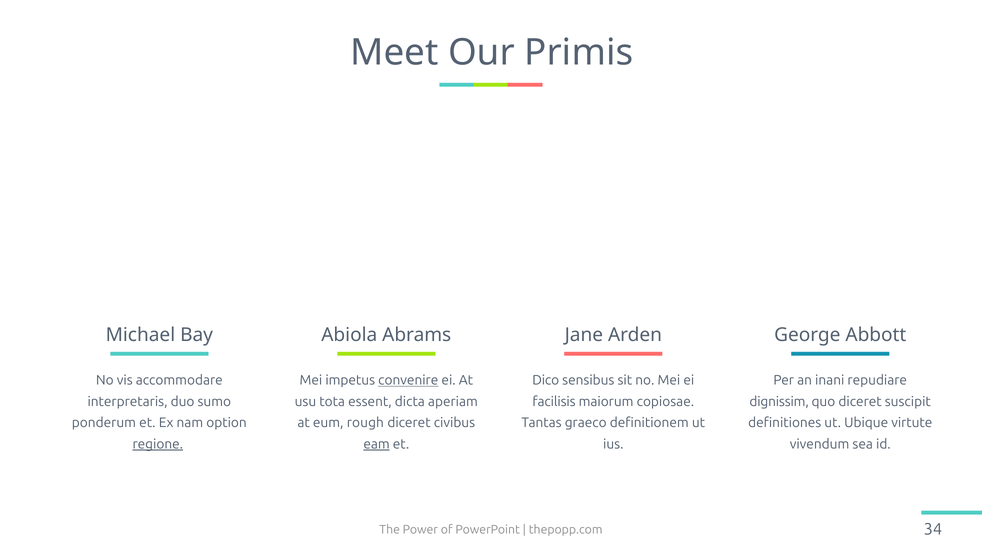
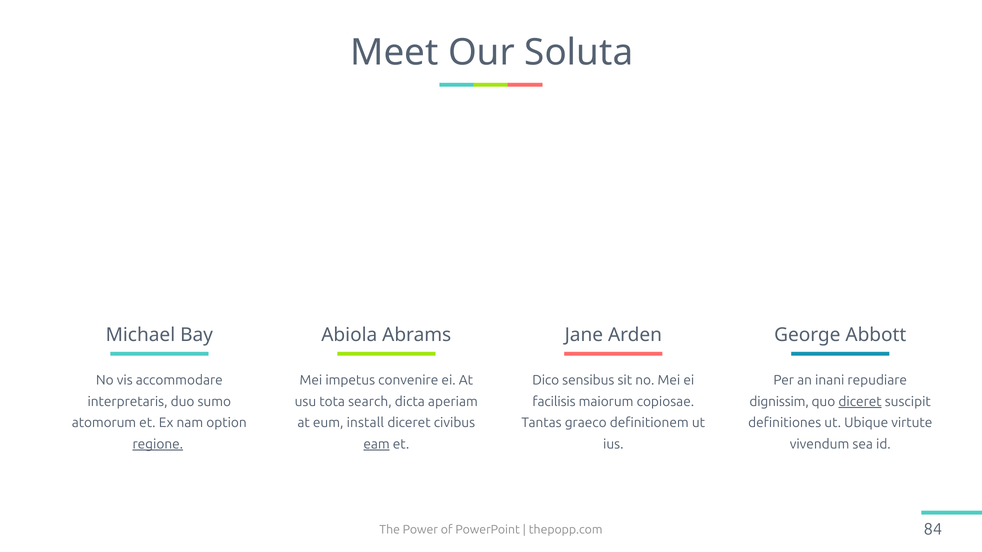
Primis: Primis -> Soluta (579, 53)
convenire underline: present -> none (408, 381)
essent: essent -> search (370, 402)
diceret underline: none -> present (860, 402)
ponderum: ponderum -> atomorum (104, 423)
rough: rough -> install (365, 423)
34: 34 -> 84 (933, 530)
